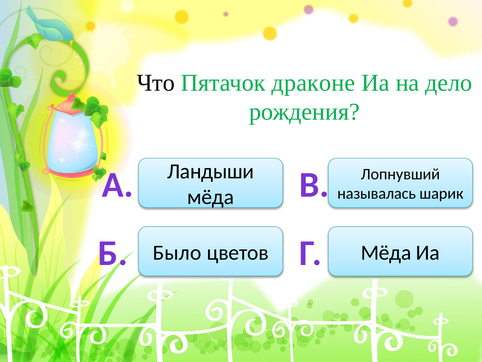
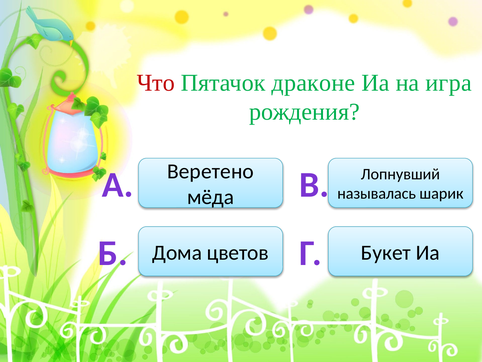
Что colour: black -> red (156, 83)
дело: дело -> игра (449, 83)
Ландыши: Ландыши -> Веретено (210, 171)
Было: Было -> Дома (177, 252)
цветов Мёда: Мёда -> Букет (386, 252)
